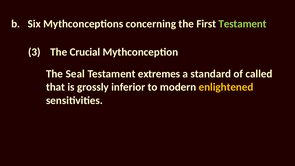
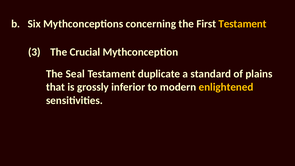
Testament colour: light green -> yellow (243, 24)
extremes: extremes -> duplicate (159, 74)
called: called -> plains (259, 74)
